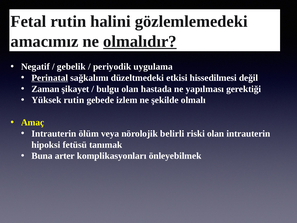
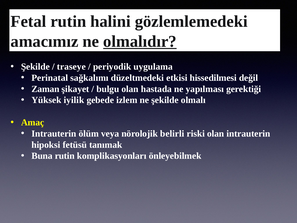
Negatif: Negatif -> Şekilde (35, 67)
gebelik: gebelik -> traseye (71, 67)
Perinatal underline: present -> none (50, 78)
Yüksek rutin: rutin -> iyilik (74, 100)
Buna arter: arter -> rutin (65, 156)
